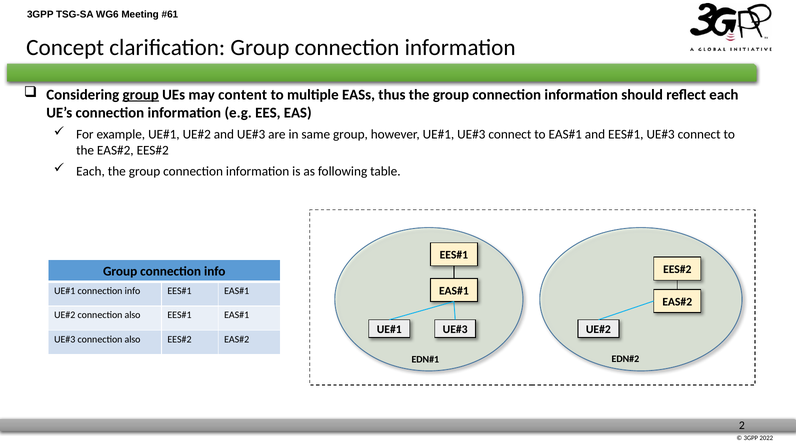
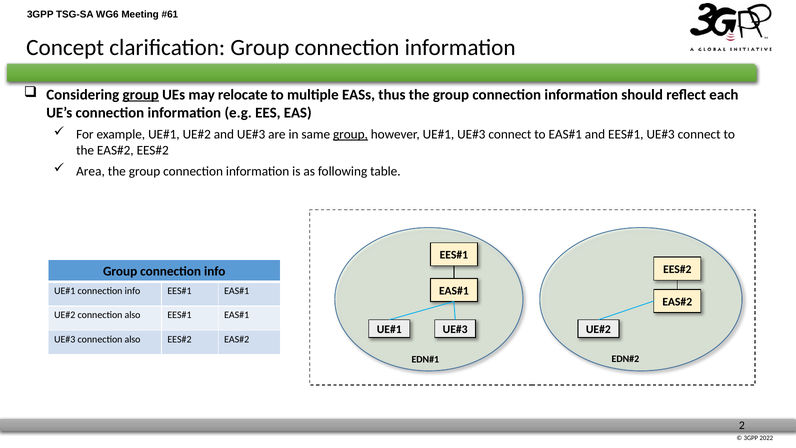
content: content -> relocate (243, 95)
group underline: none -> present (350, 134)
Each: Each -> Area (90, 171)
